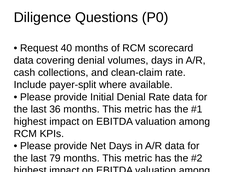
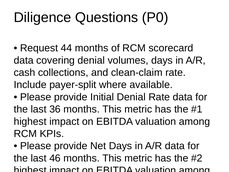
40: 40 -> 44 (66, 48)
79: 79 -> 46 (55, 158)
